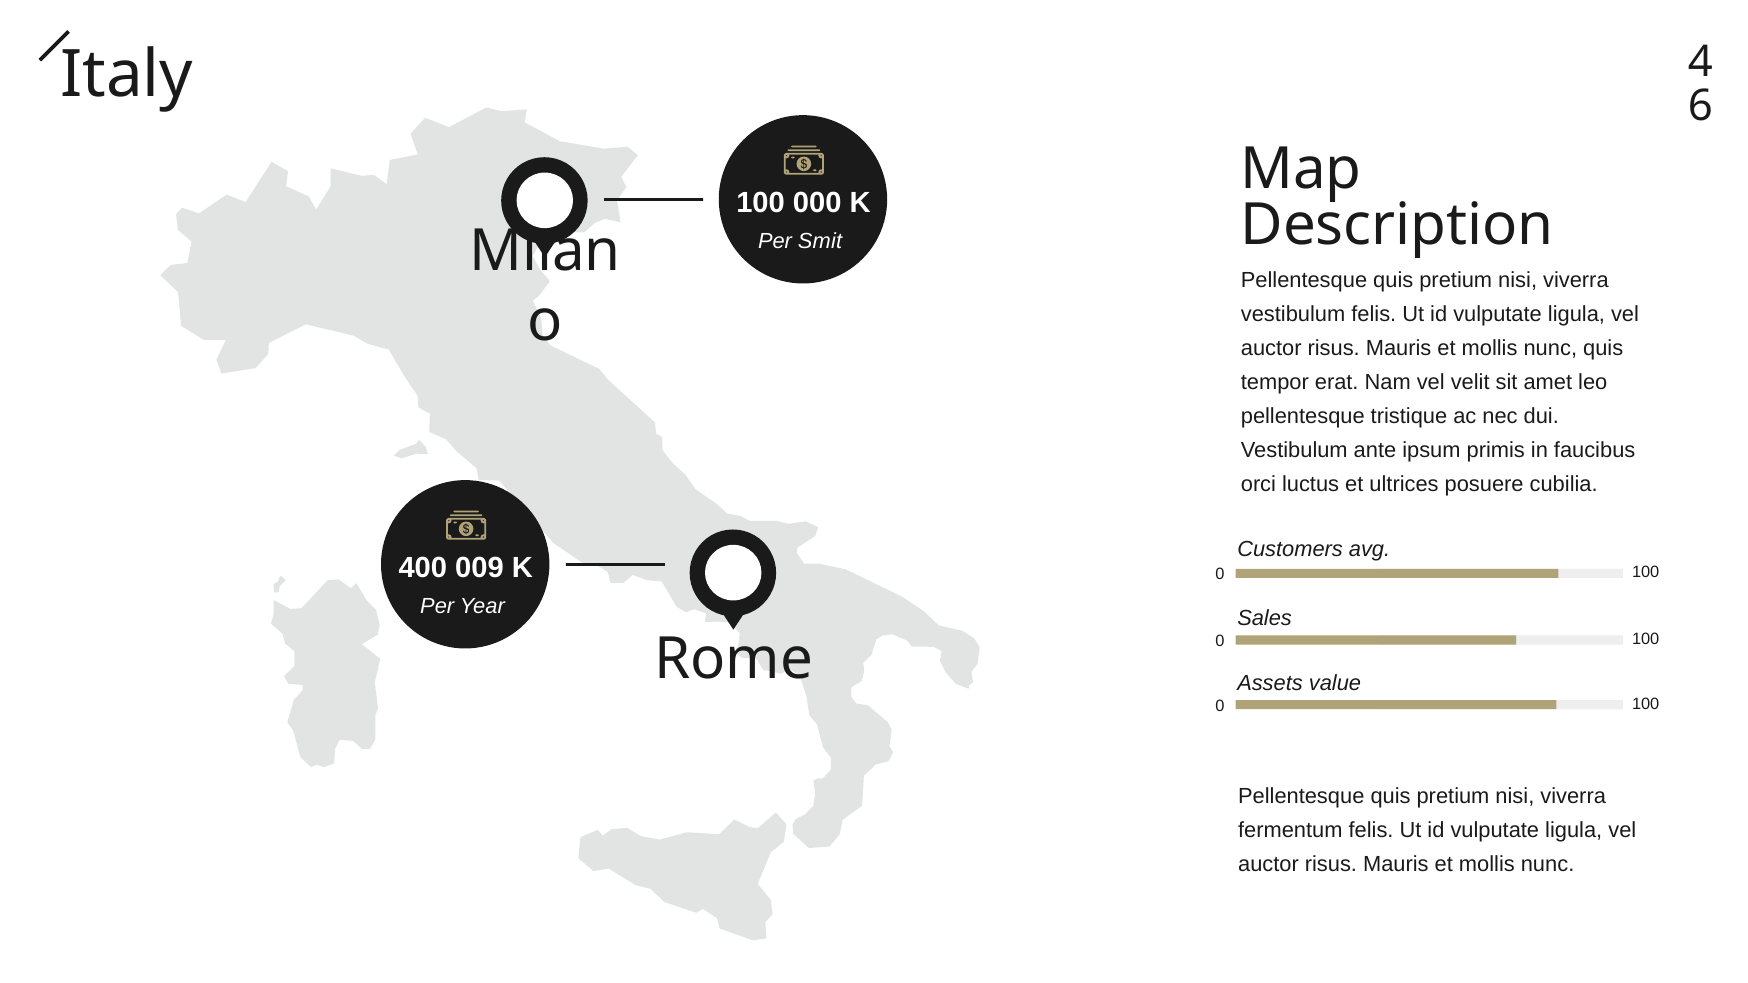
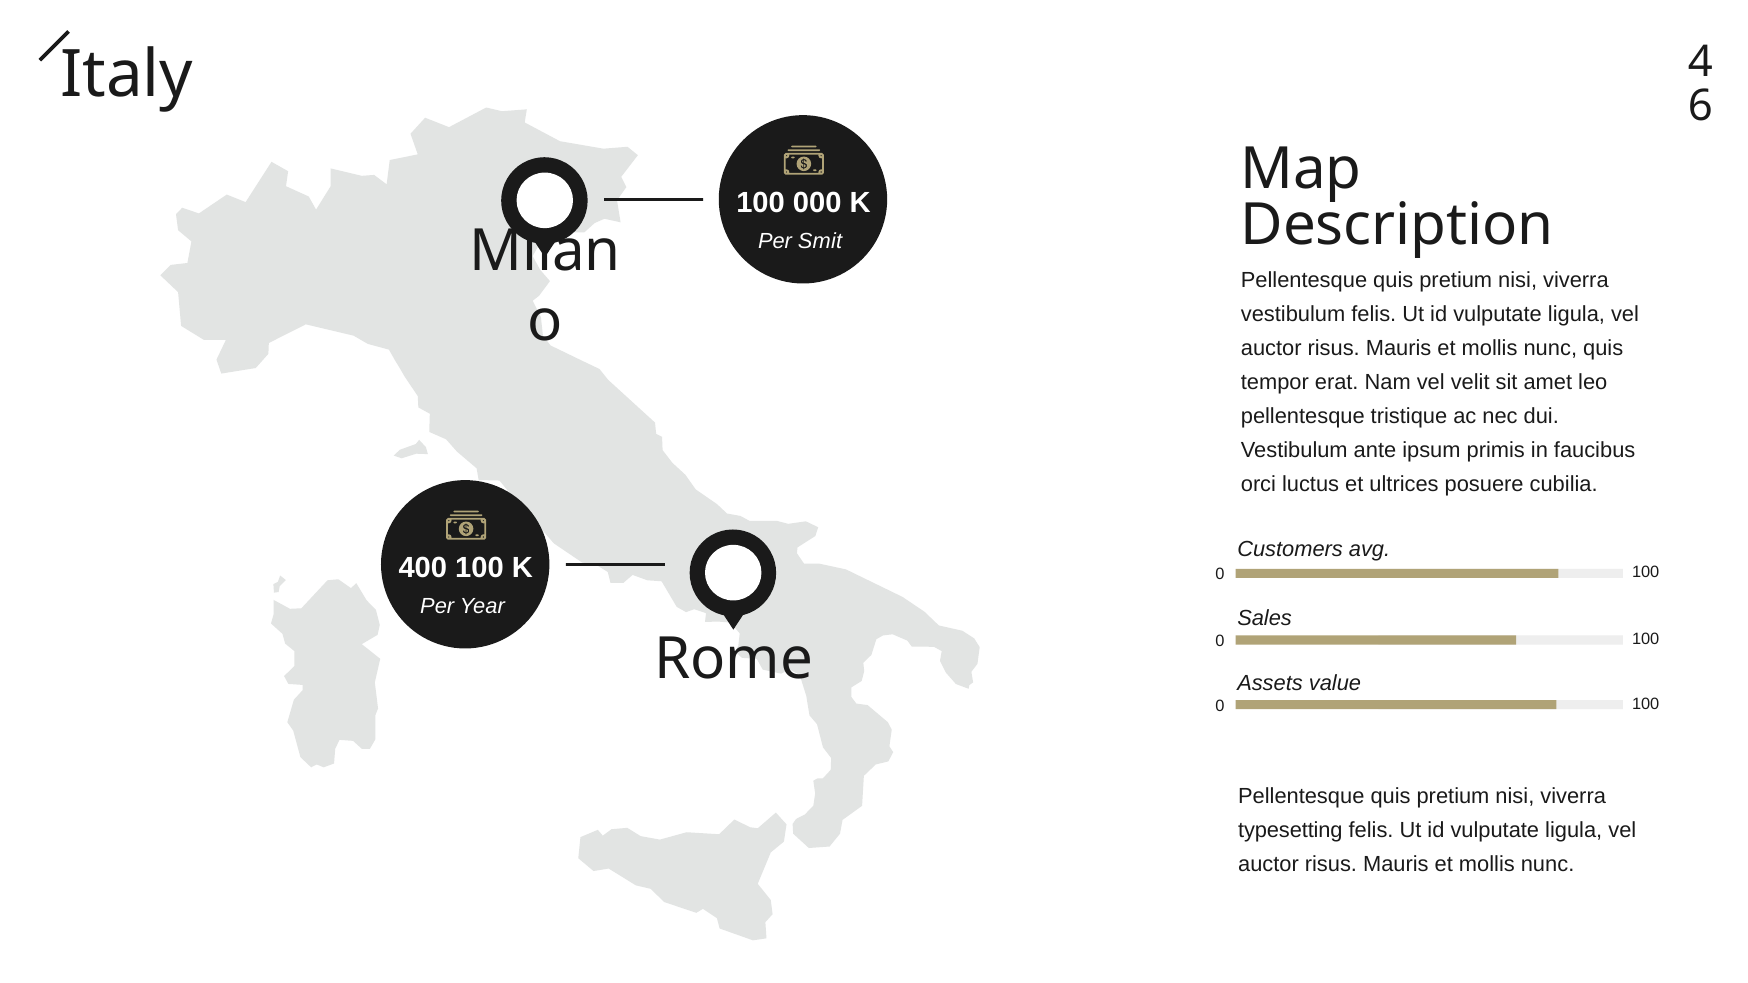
400 009: 009 -> 100 (480, 568)
fermentum: fermentum -> typesetting (1290, 830)
